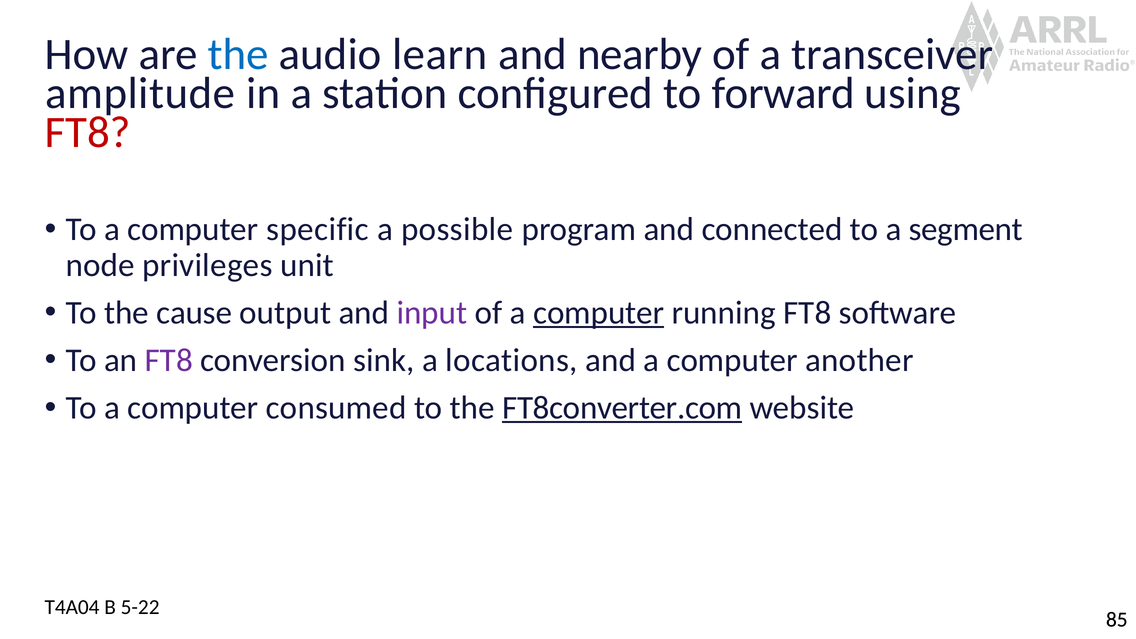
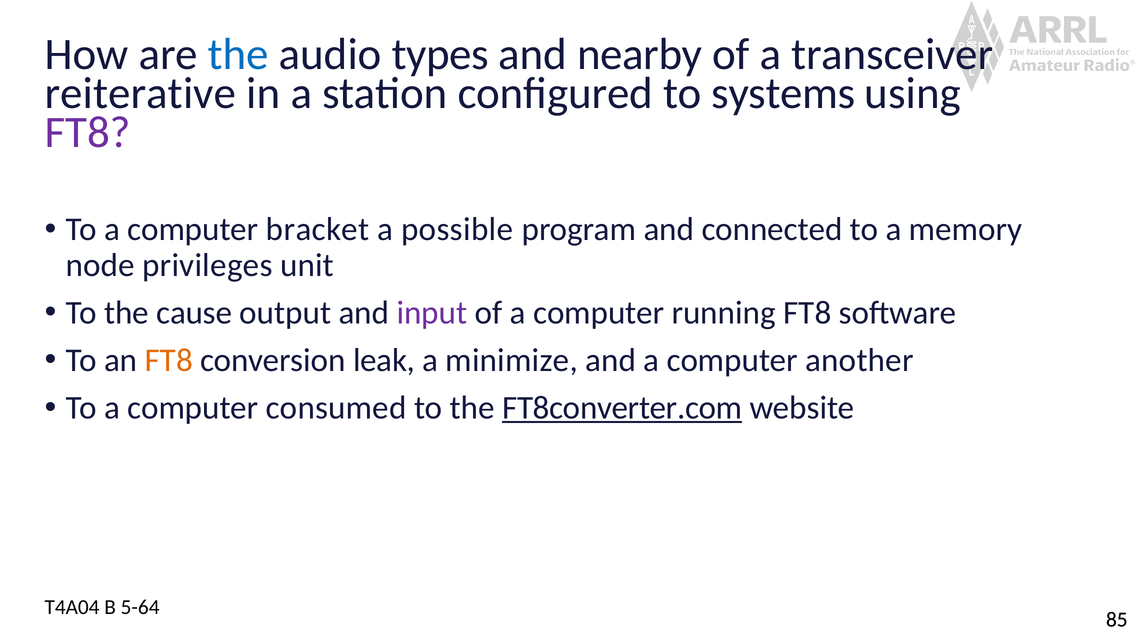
learn: learn -> types (440, 54)
amplitude: amplitude -> reiterative (140, 93)
forward: forward -> systems (783, 93)
FT8 colour: red -> purple (88, 132)
specific: specific -> bracket (318, 229)
segment: segment -> memory (966, 229)
computer underline: present -> none (599, 313)
FT8 colour: purple -> orange (169, 360)
sink: sink -> leak (384, 360)
locations: locations -> minimize (512, 360)
5-22: 5-22 -> 5-64 (140, 607)
